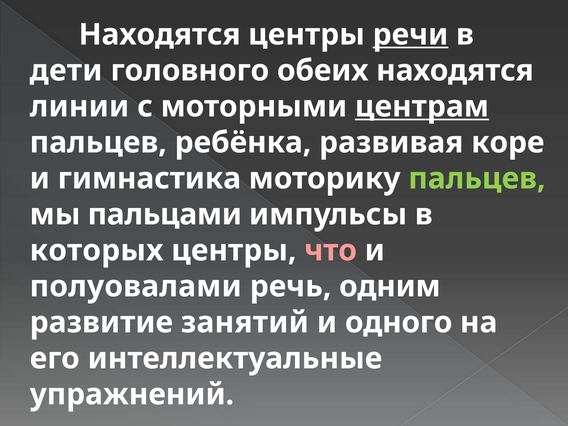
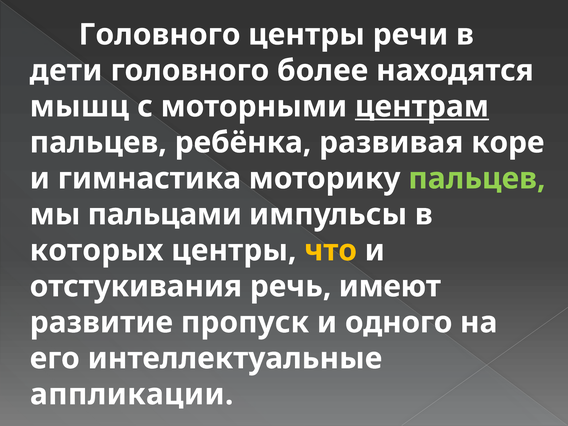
Находятся: Находятся -> Головного (160, 35)
речи underline: present -> none (410, 35)
обеих: обеих -> более (323, 71)
линии: линии -> мышц (79, 107)
что colour: pink -> yellow (331, 250)
полуовалами: полуовалами -> отстукивания (136, 286)
одним: одним -> имеют (390, 286)
занятий: занятий -> пропуск (245, 322)
упражнений: упражнений -> аппликации (132, 394)
